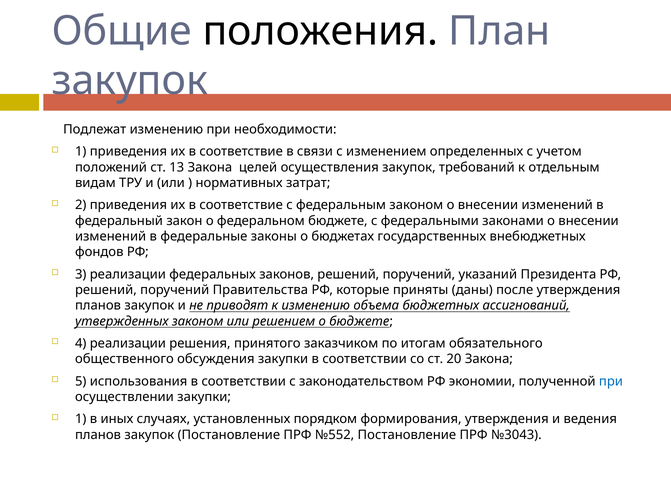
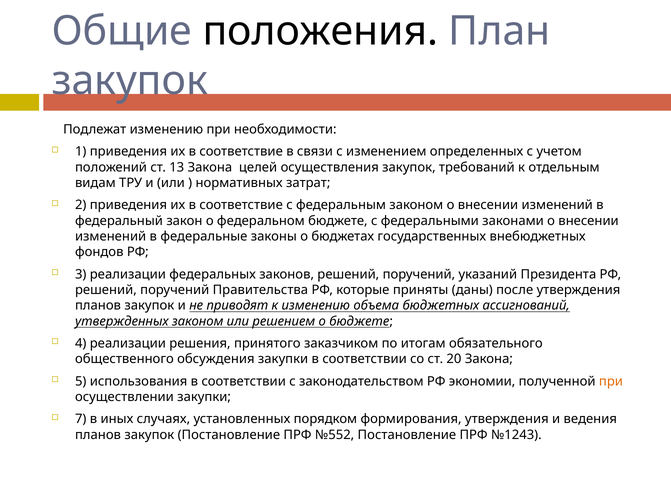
при colour: blue -> orange (611, 381)
1: 1 -> 7 (81, 419)
№3043: №3043 -> №1243 (516, 435)
